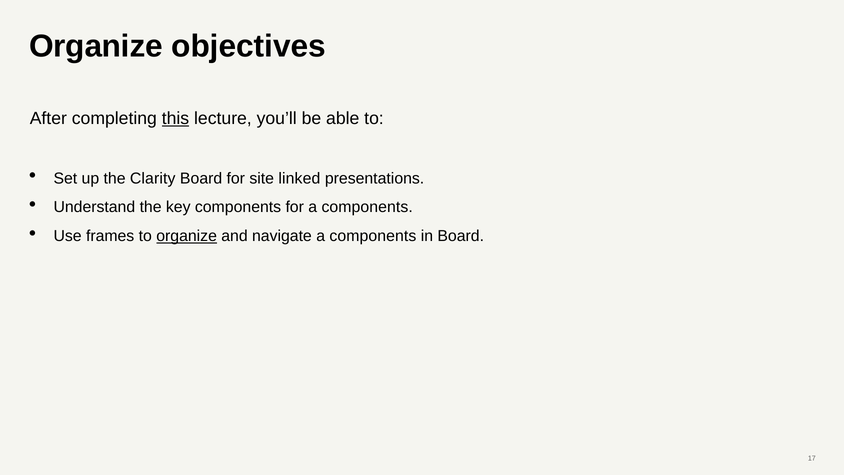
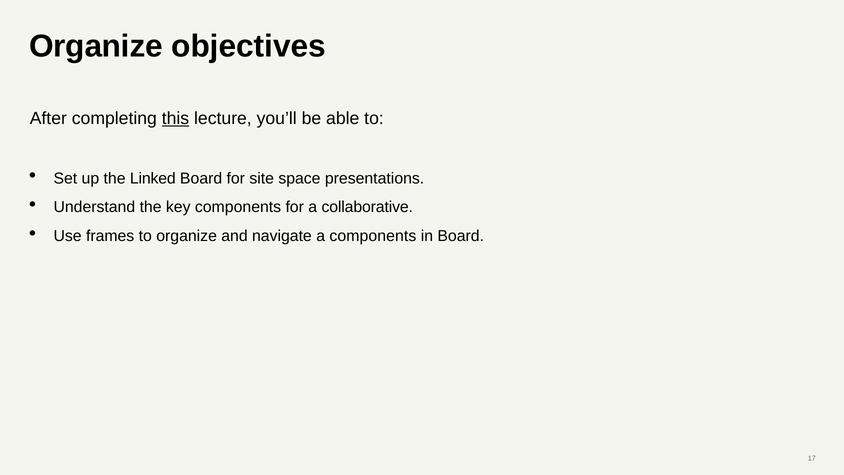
Clarity: Clarity -> Linked (153, 178)
linked: linked -> space (299, 178)
for a components: components -> collaborative (367, 207)
organize underline: present -> none (187, 236)
